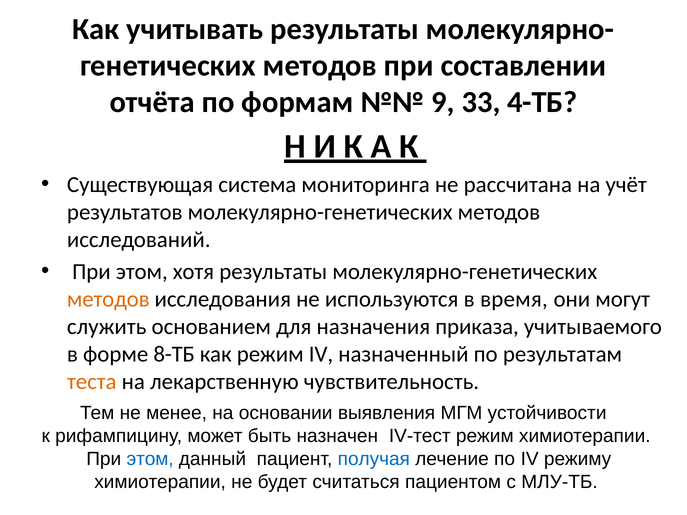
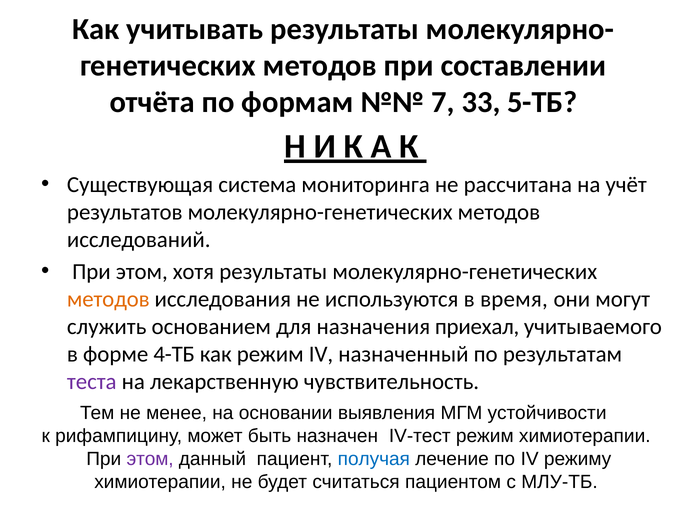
9: 9 -> 7 (443, 102)
4-ТБ: 4-ТБ -> 5-ТБ (542, 102)
приказа: приказа -> приехал (477, 327)
8-ТБ: 8-ТБ -> 4-ТБ (174, 354)
теста colour: orange -> purple (92, 382)
этом colour: blue -> purple (150, 459)
